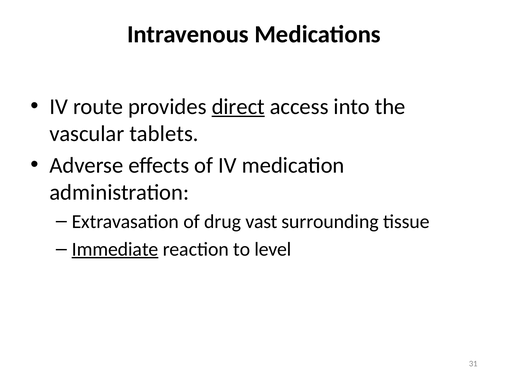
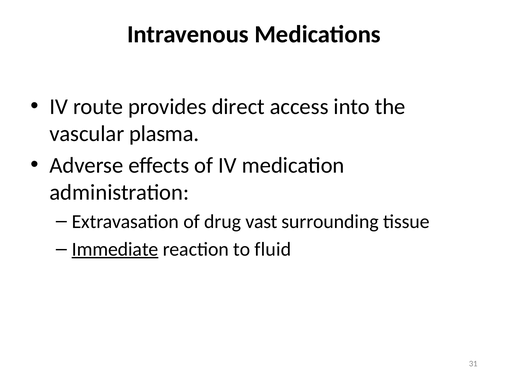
direct underline: present -> none (238, 107)
tablets: tablets -> plasma (164, 134)
level: level -> fluid (273, 249)
